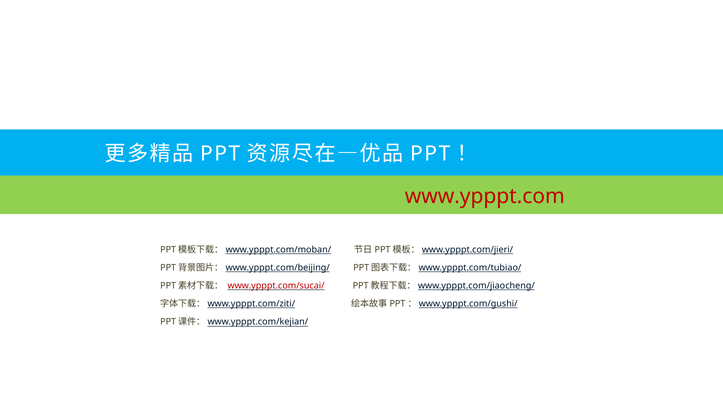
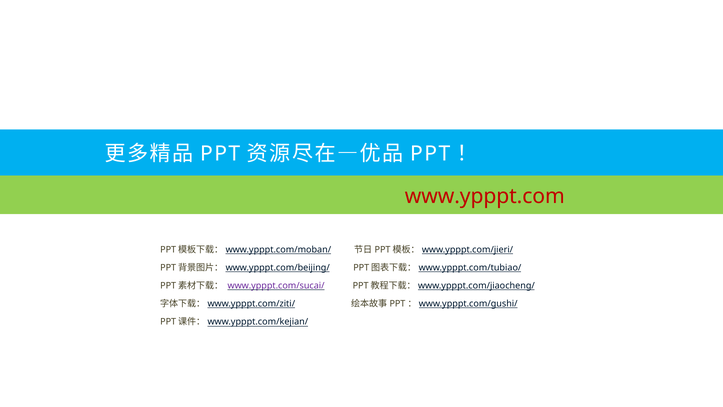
www.ypppt.com/sucai/ colour: red -> purple (276, 286)
